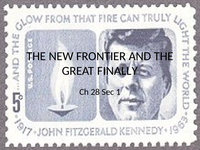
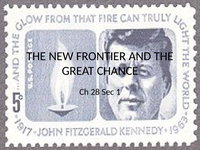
FINALLY: FINALLY -> CHANCE (117, 71)
